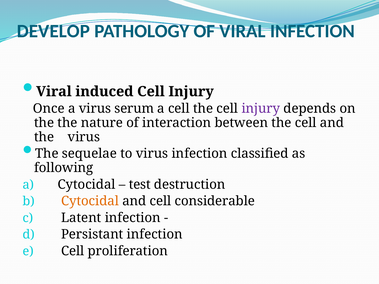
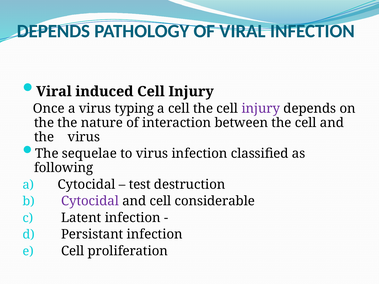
DEVELOP: DEVELOP -> DEPENDS (53, 31)
serum: serum -> typing (134, 109)
Cytocidal colour: orange -> purple (90, 201)
